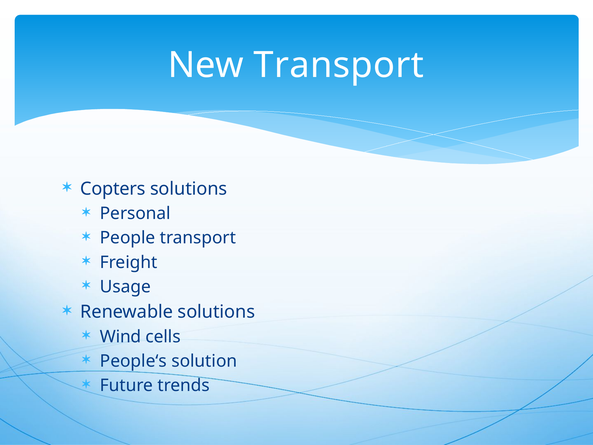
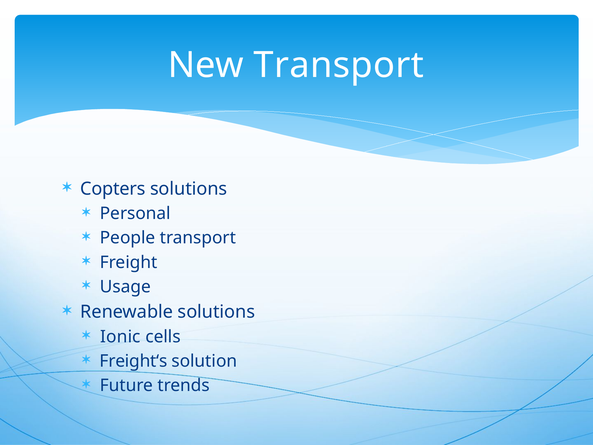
Wind: Wind -> Ionic (120, 337)
People‘s: People‘s -> Freight‘s (133, 361)
